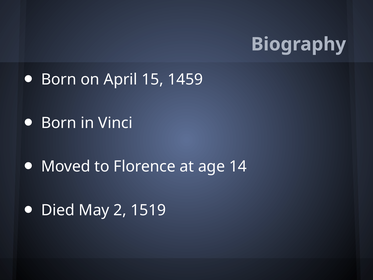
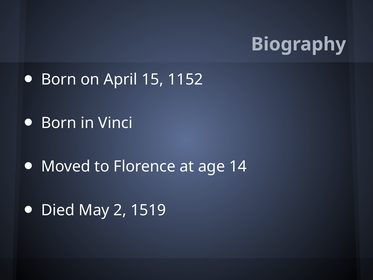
1459: 1459 -> 1152 (185, 79)
